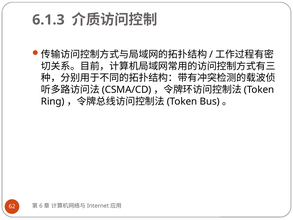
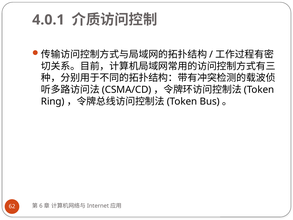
6.1.3: 6.1.3 -> 4.0.1 (48, 20)
